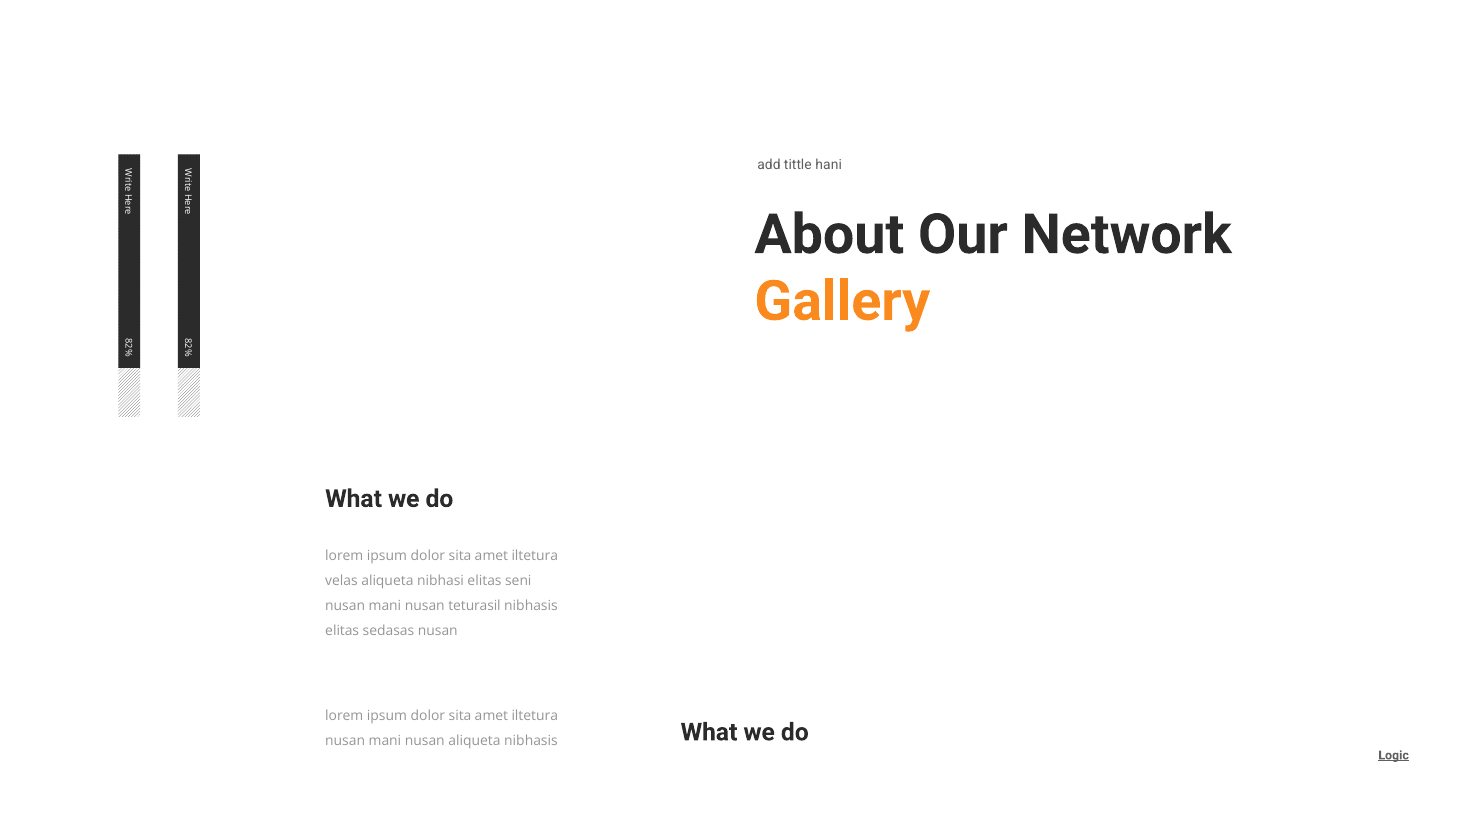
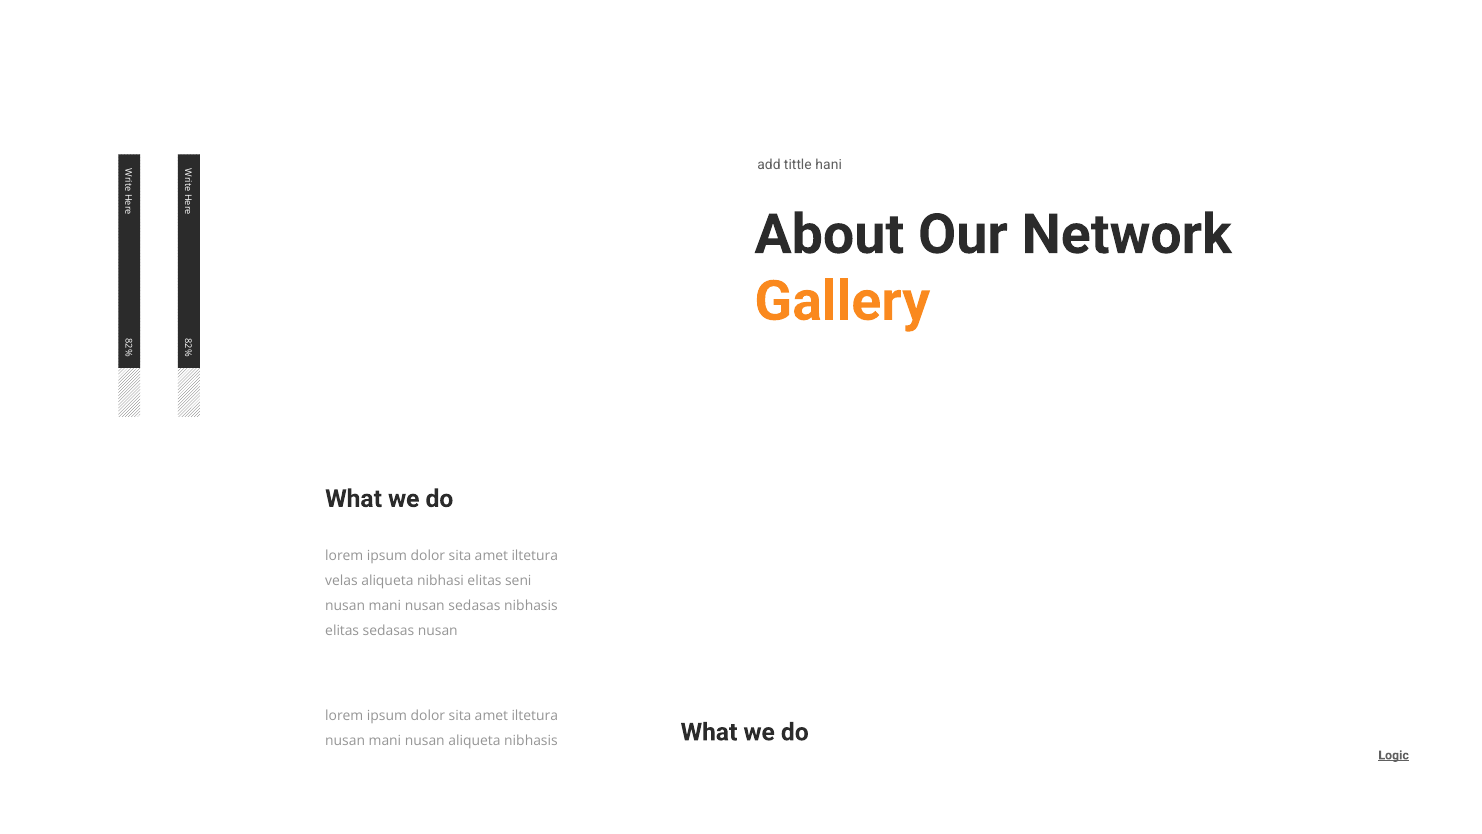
nusan teturasil: teturasil -> sedasas (474, 606)
